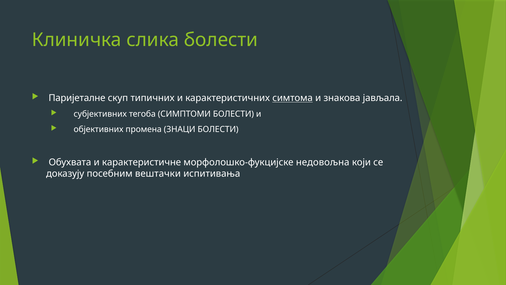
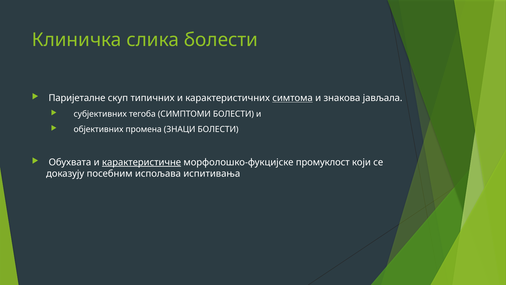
карактеристичне underline: none -> present (142, 162)
недовољна: недовољна -> промуклост (323, 162)
вештачки: вештачки -> испољава (158, 173)
